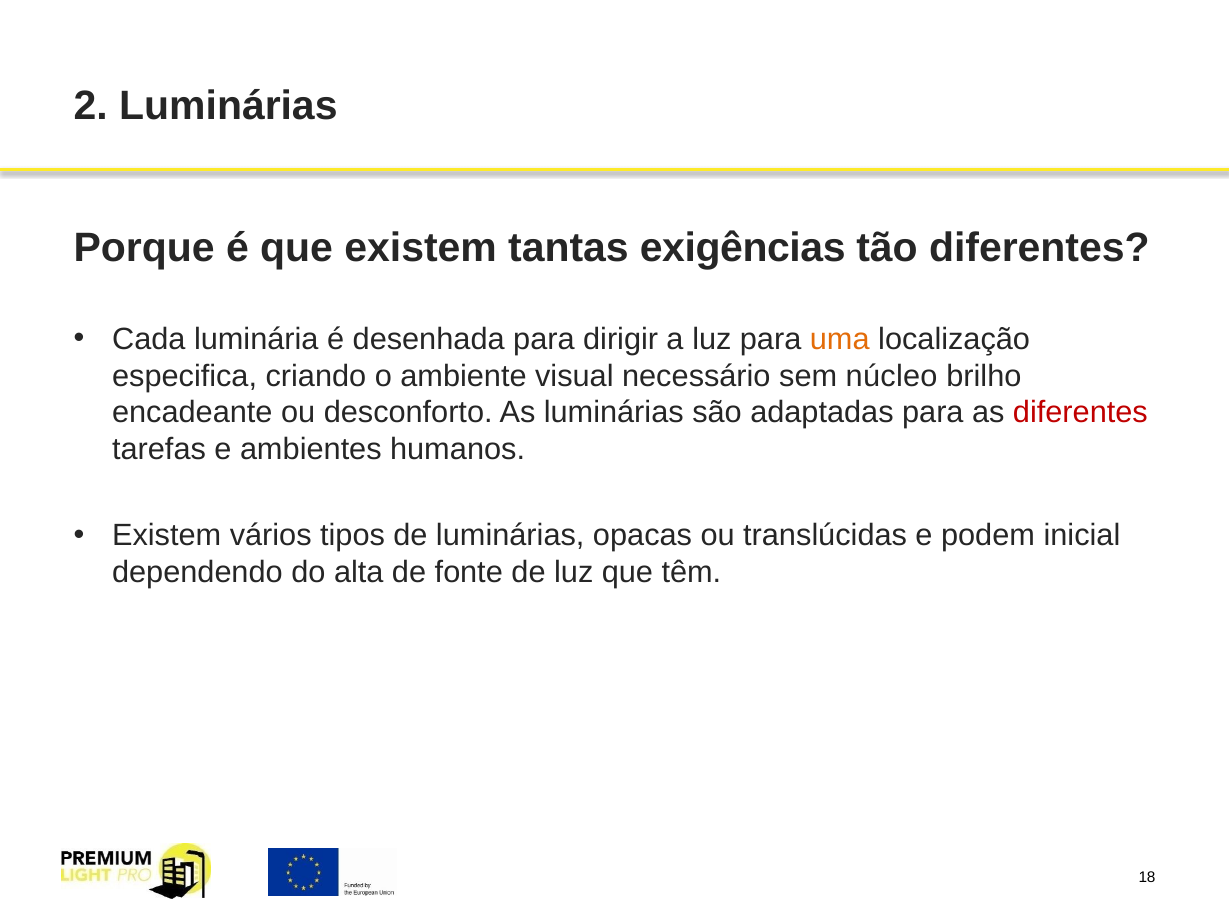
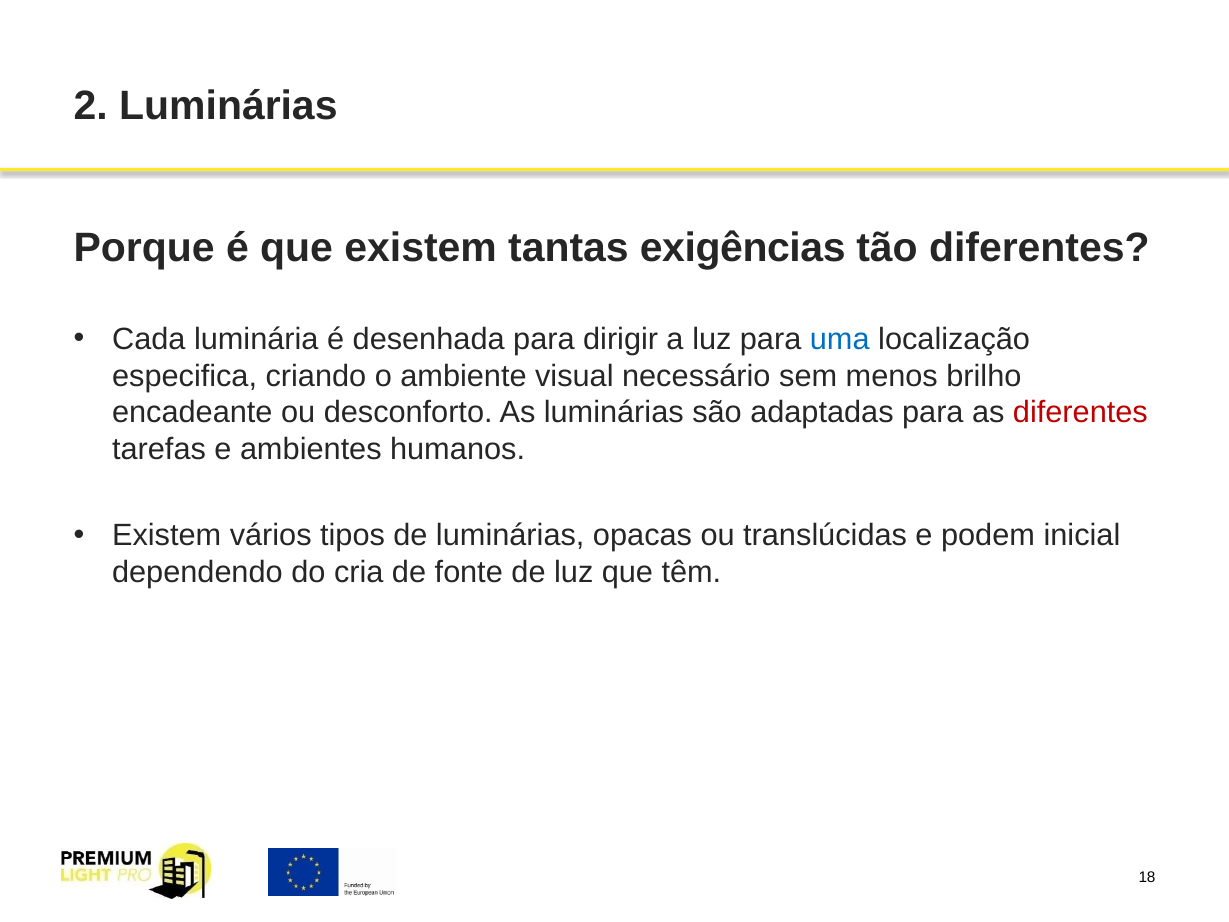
uma colour: orange -> blue (840, 339)
núcleo: núcleo -> menos (892, 376)
alta: alta -> cria (359, 572)
